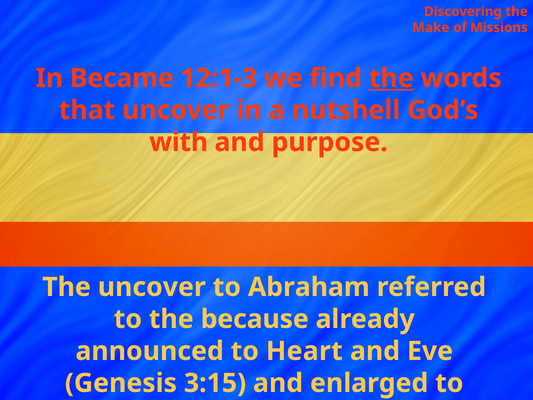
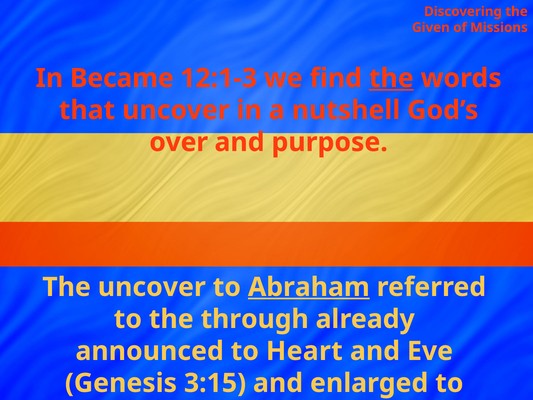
Make: Make -> Given (431, 28)
with: with -> over (179, 142)
Abraham underline: none -> present (309, 287)
because: because -> through (255, 319)
